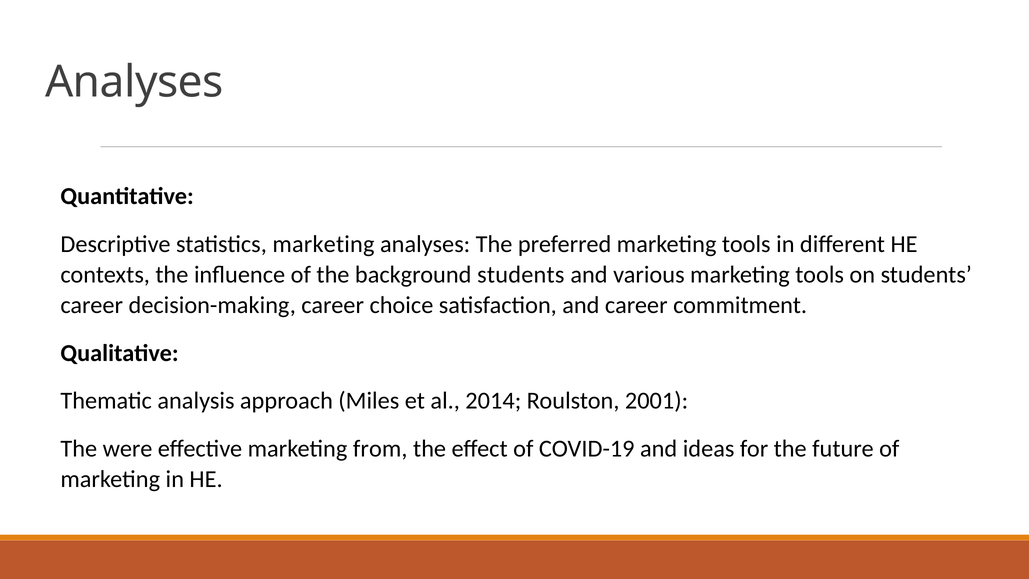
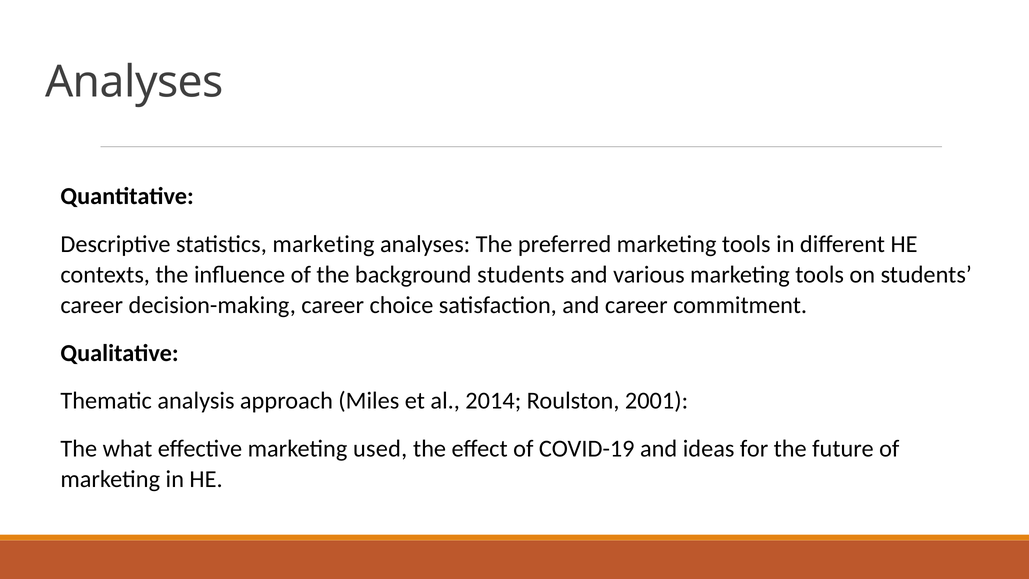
were: were -> what (128, 449)
from: from -> used (380, 449)
